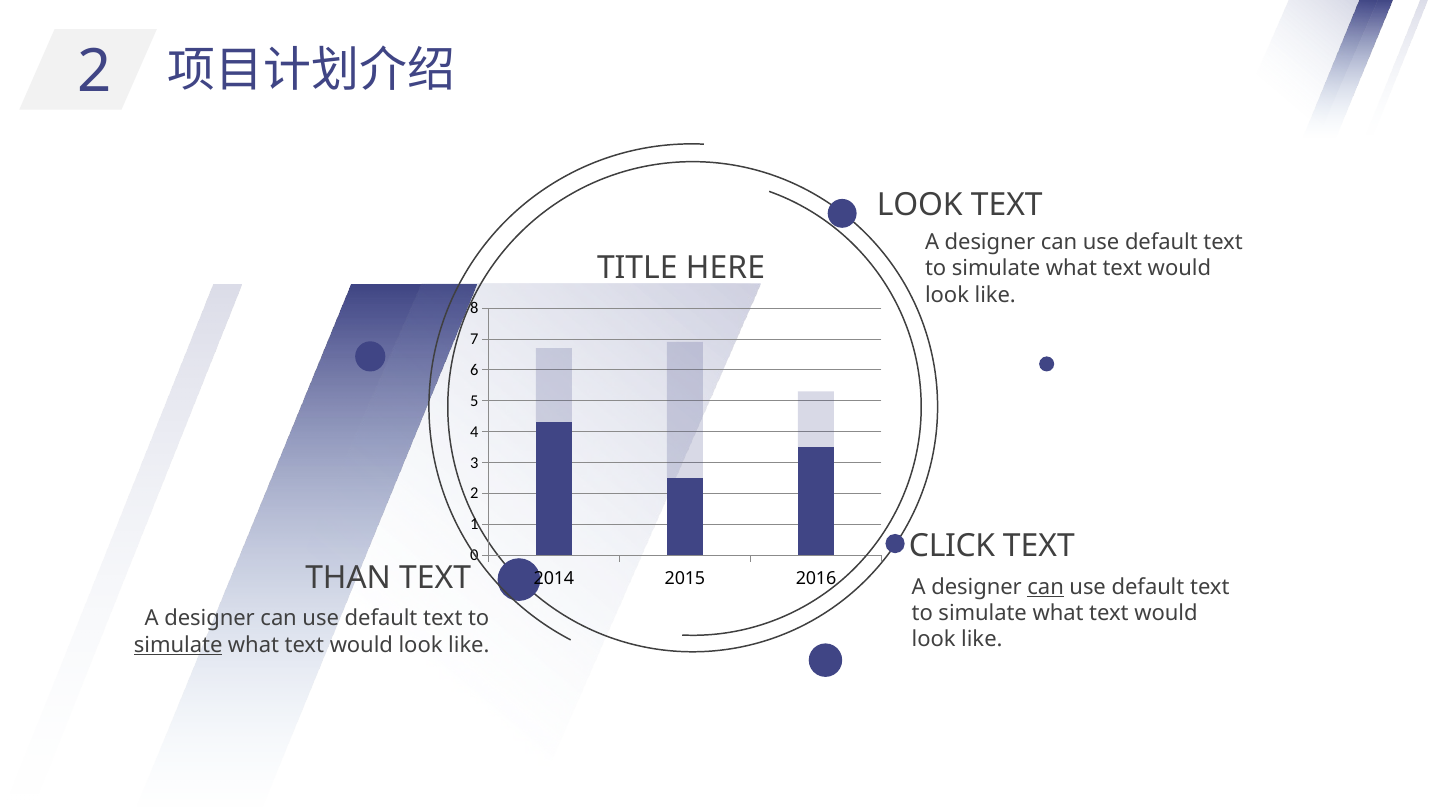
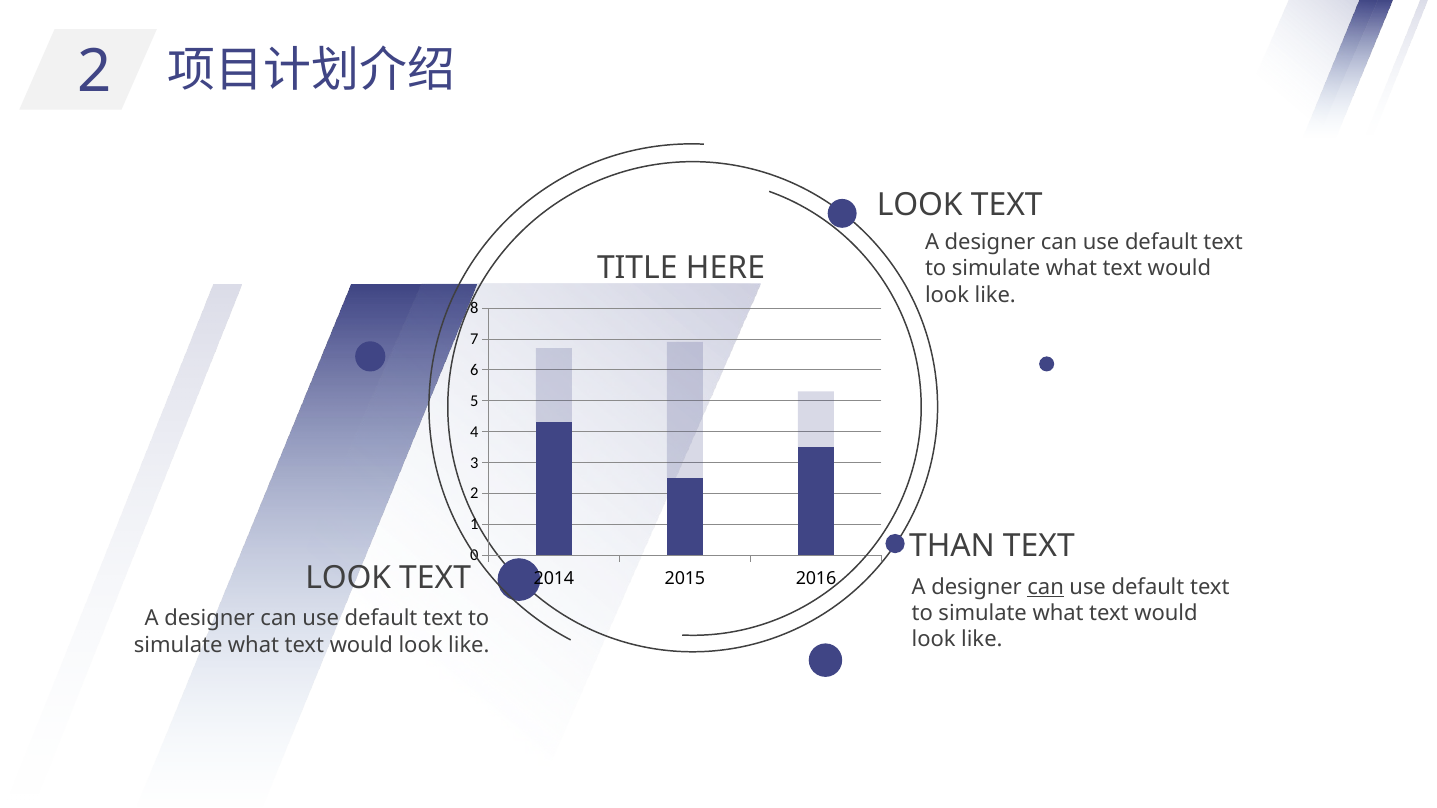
CLICK: CLICK -> THAN (952, 547)
THAN: THAN -> LOOK (348, 578)
simulate underline: present -> none (178, 645)
